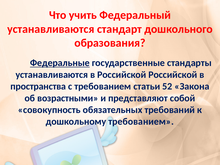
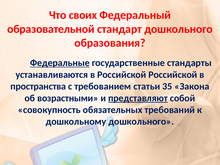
учить: учить -> своих (83, 15)
устанавливаются: устанавливаются -> образовательной (51, 29)
52: 52 -> 35 (167, 86)
представляют underline: none -> present (138, 98)
дошкольному требованием: требованием -> дошкольного (141, 122)
